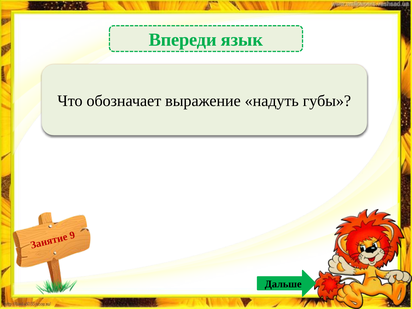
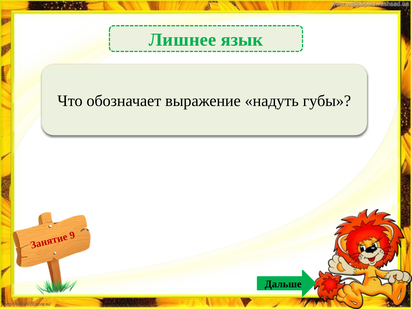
Впереди: Впереди -> Лишнее (182, 40)
